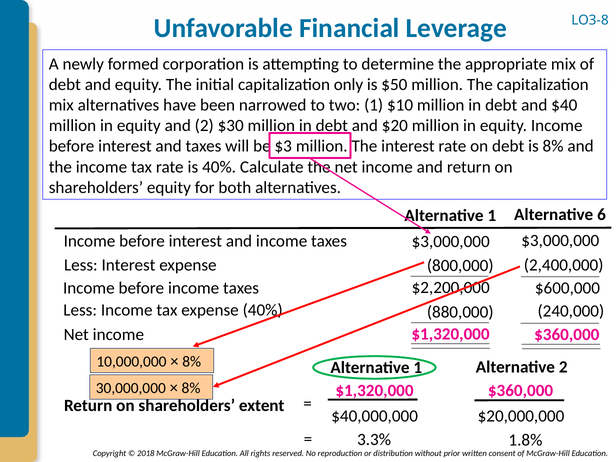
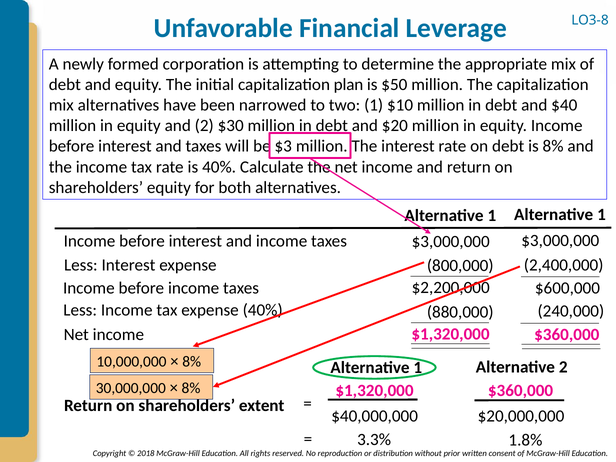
only: only -> plan (349, 85)
6: 6 -> 1 (601, 215)
